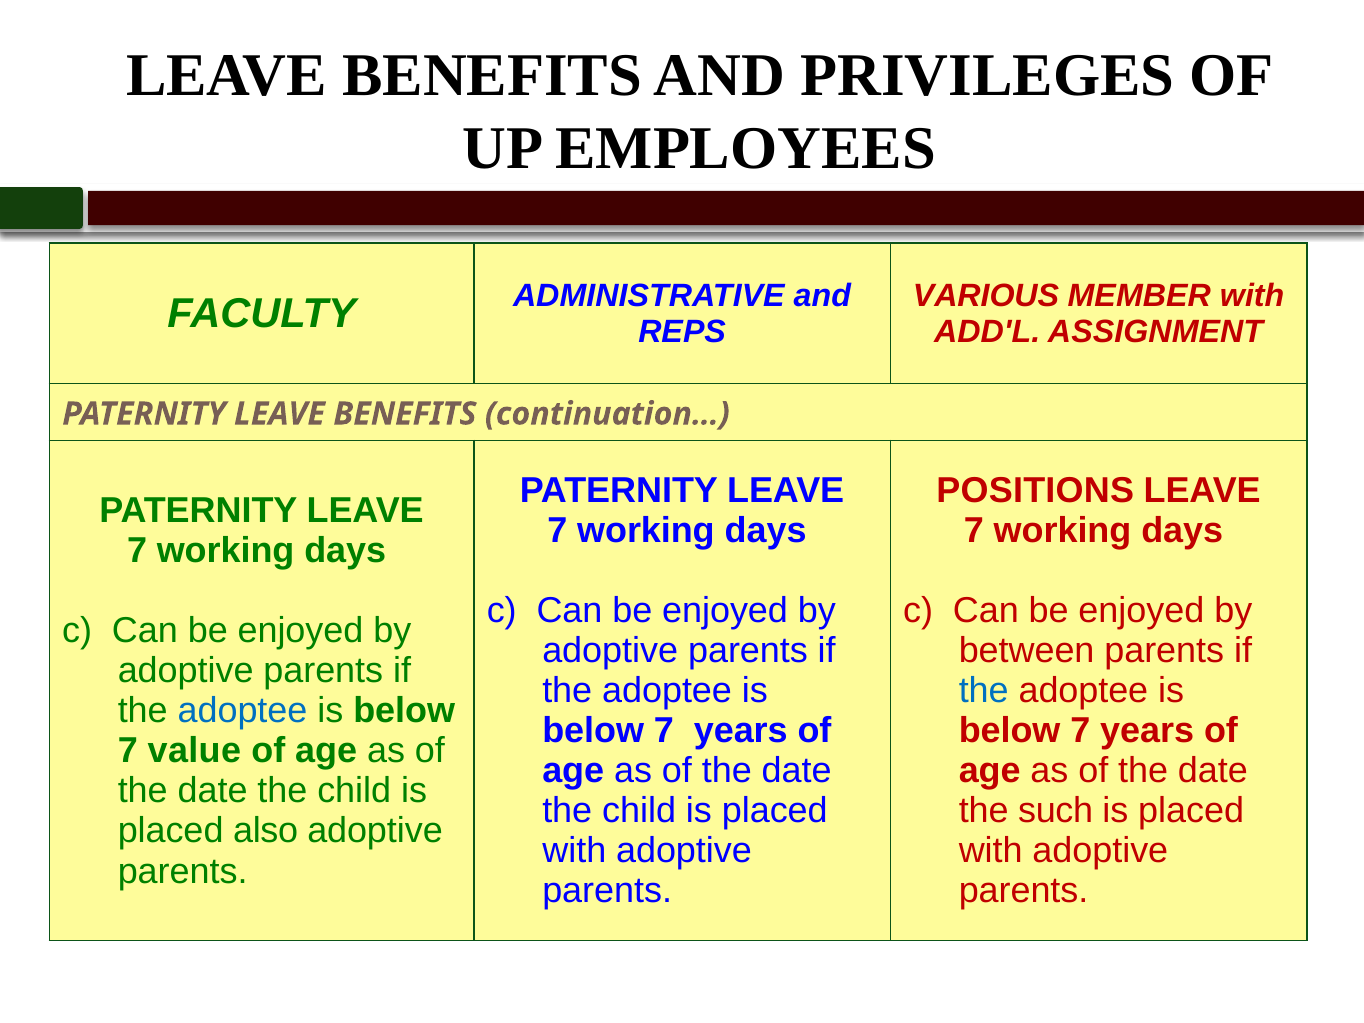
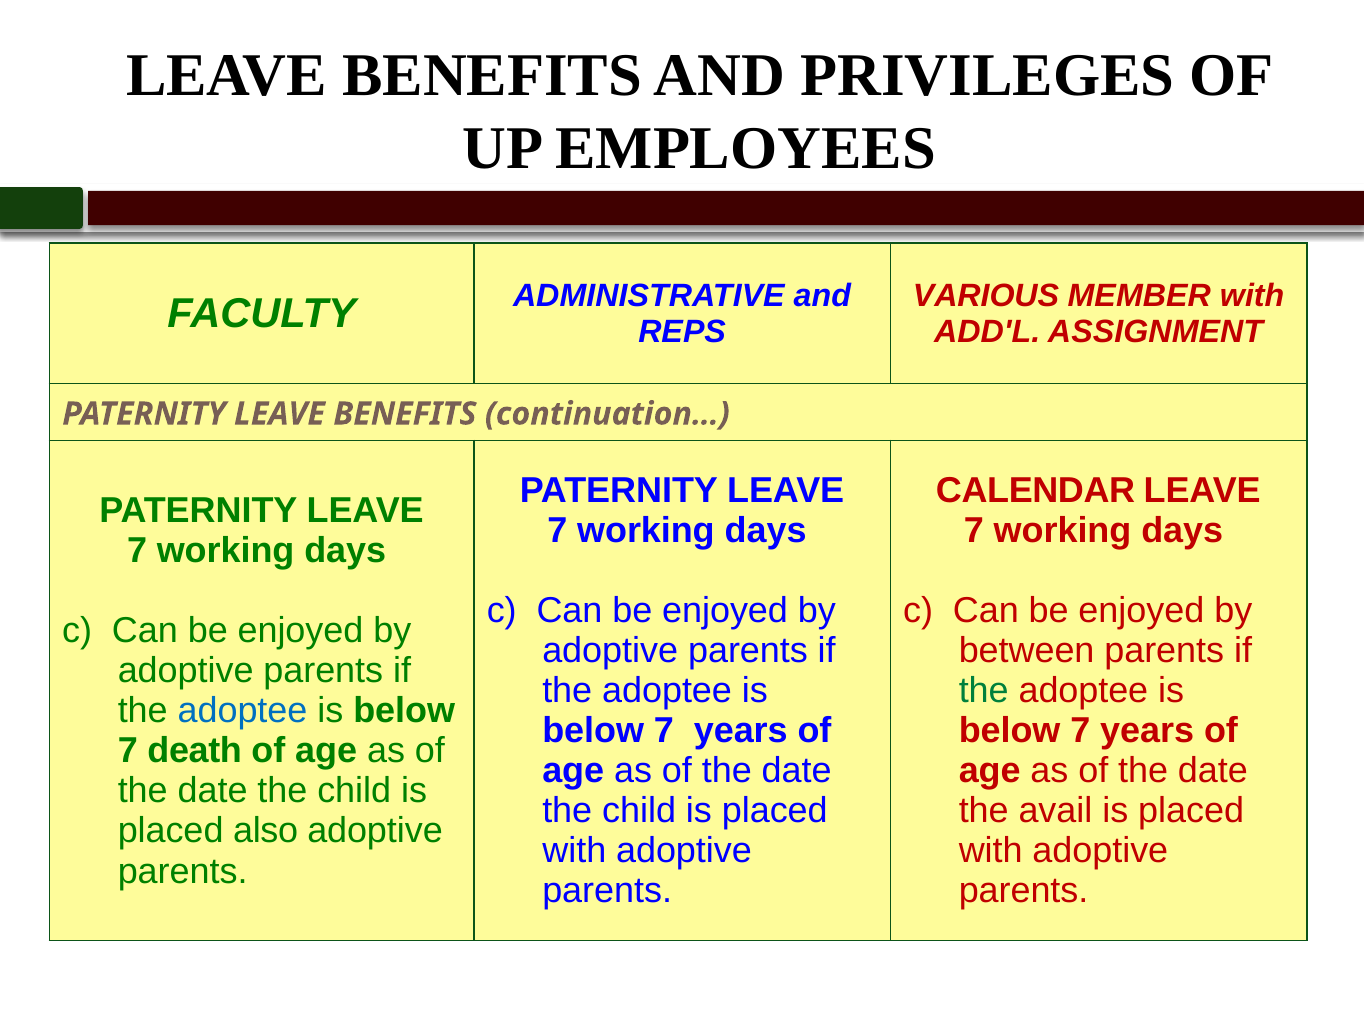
POSITIONS: POSITIONS -> CALENDAR (1036, 491)
the colour: blue -> green (984, 691)
value: value -> death (195, 751)
such: such -> avail (1055, 811)
